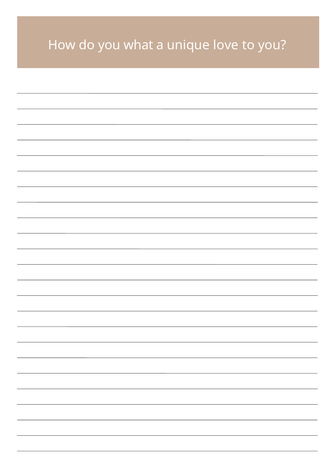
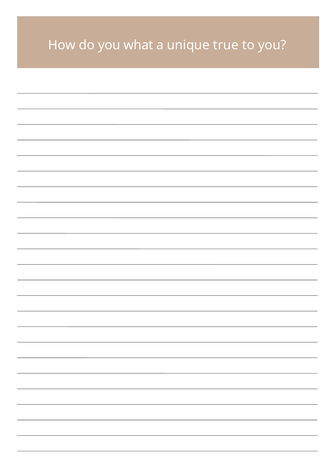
love: love -> true (226, 45)
